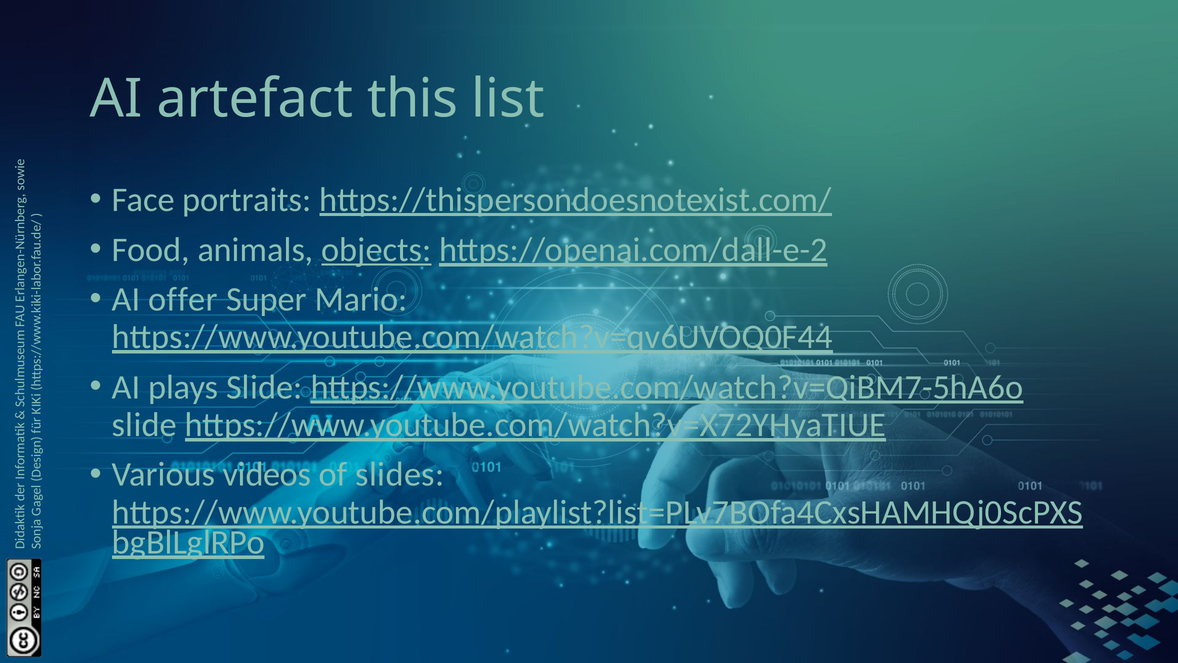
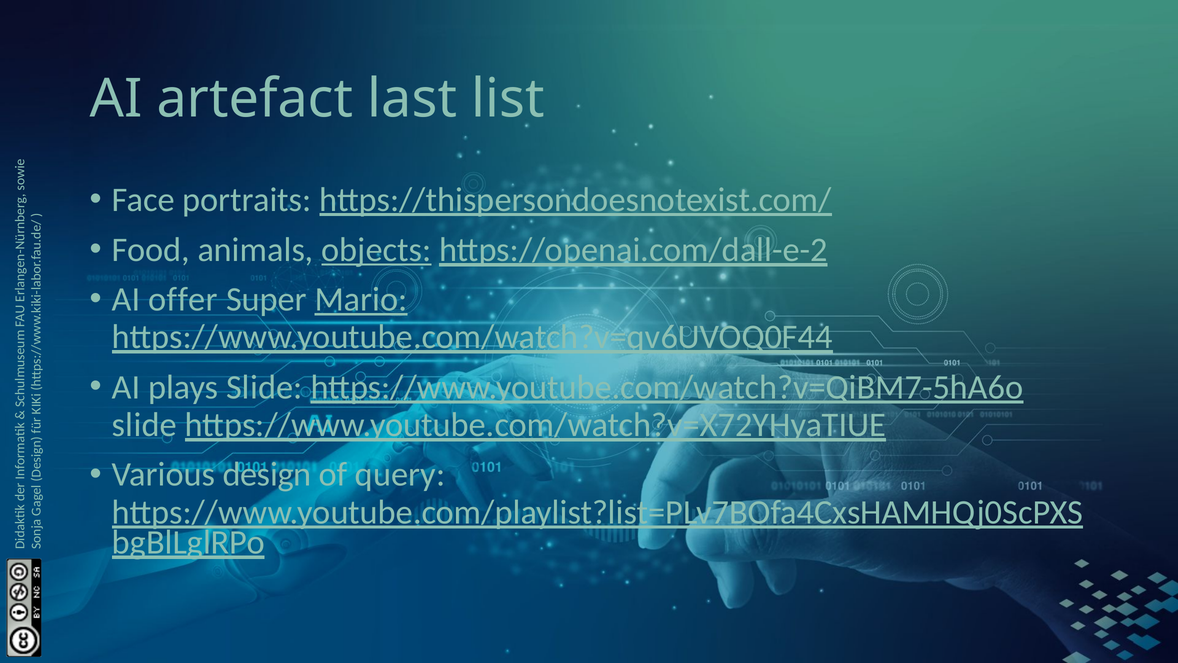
this: this -> last (412, 99)
Mario underline: none -> present (361, 299)
videos: videos -> design (267, 474)
slides: slides -> query (400, 474)
